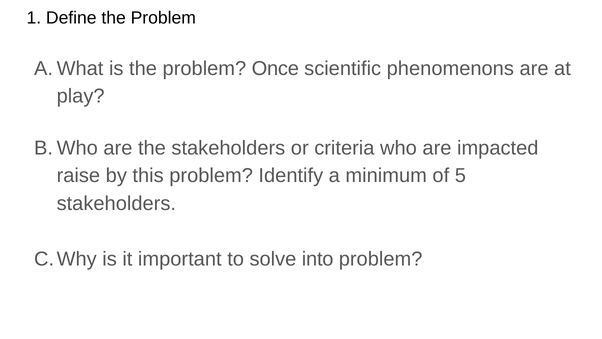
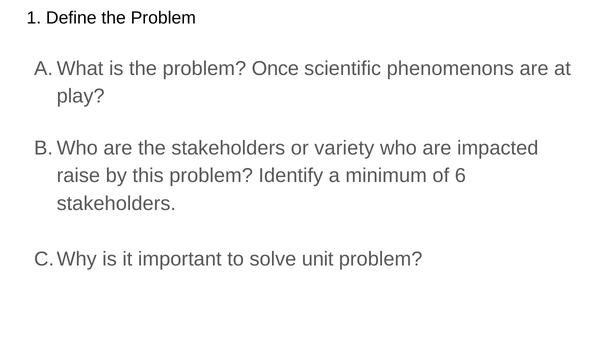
criteria: criteria -> variety (344, 148)
5: 5 -> 6 (460, 176)
into: into -> unit (318, 259)
